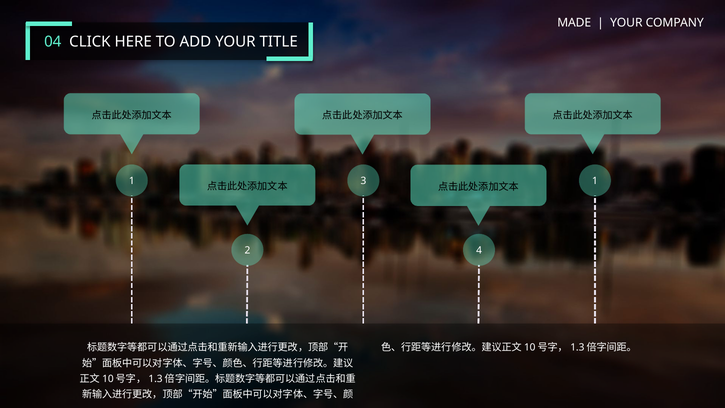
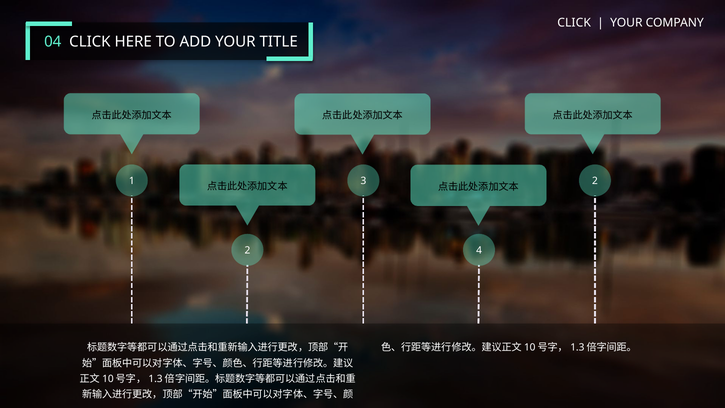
MADE: MADE -> CLICK (574, 23)
3 1: 1 -> 2 (595, 181)
